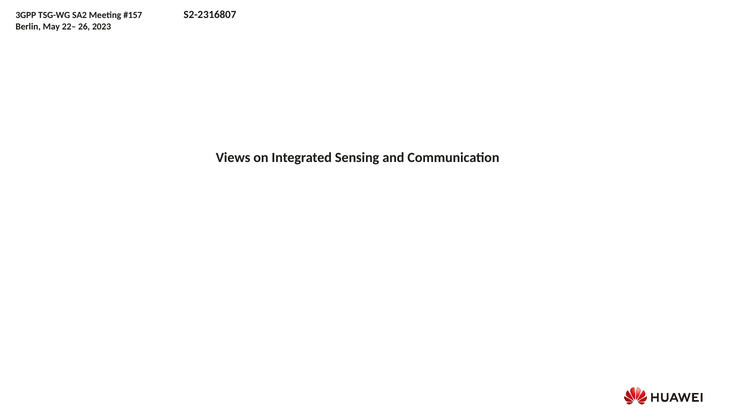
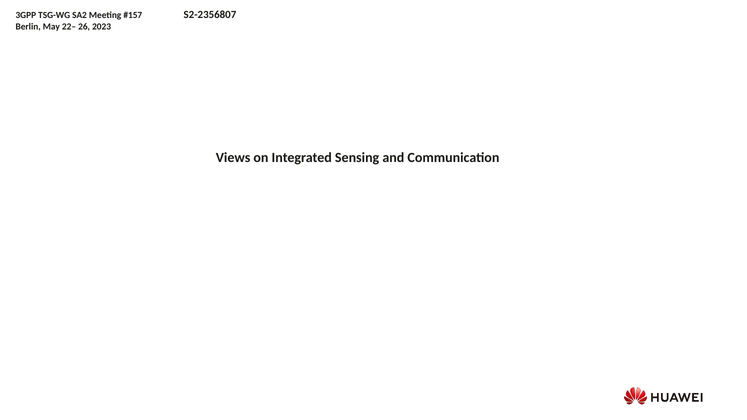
S2-2316807: S2-2316807 -> S2-2356807 (210, 14)
